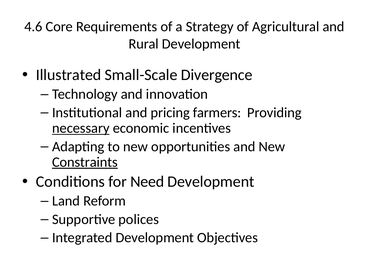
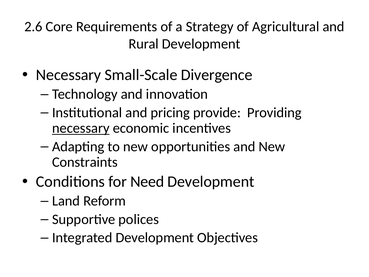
4.6: 4.6 -> 2.6 (33, 27)
Illustrated: Illustrated -> Necessary (69, 75)
farmers: farmers -> provide (217, 113)
Constraints underline: present -> none (85, 162)
